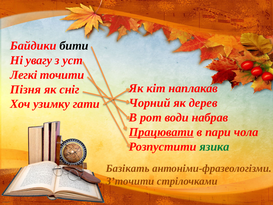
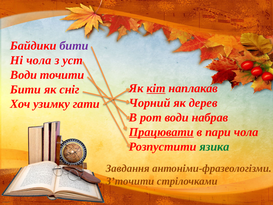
бити colour: black -> purple (74, 46)
Ні увагу: увагу -> чола (39, 60)
Легкі: Легкі -> Води (24, 75)
кіт underline: none -> present (156, 88)
Пізня: Пізня -> Бити (26, 89)
Базікать: Базікать -> Завдання (128, 168)
